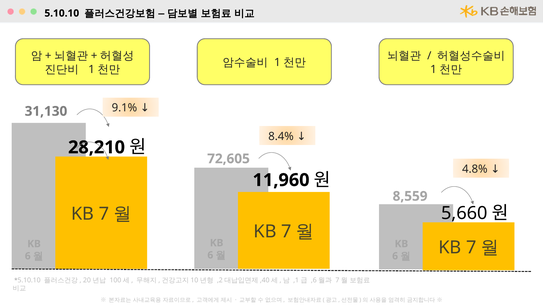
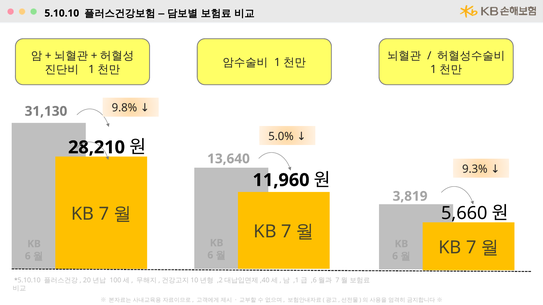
9.1%: 9.1% -> 9.8% (124, 108)
8.4%: 8.4% -> 5.0% (281, 136)
72,605: 72,605 -> 13,640 (229, 159)
4.8%: 4.8% -> 9.3% (475, 169)
8,559: 8,559 -> 3,819 (410, 197)
